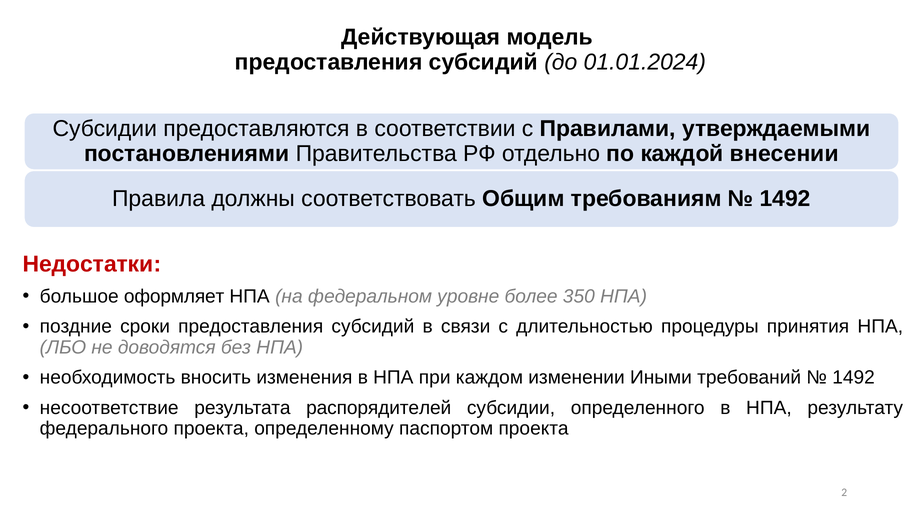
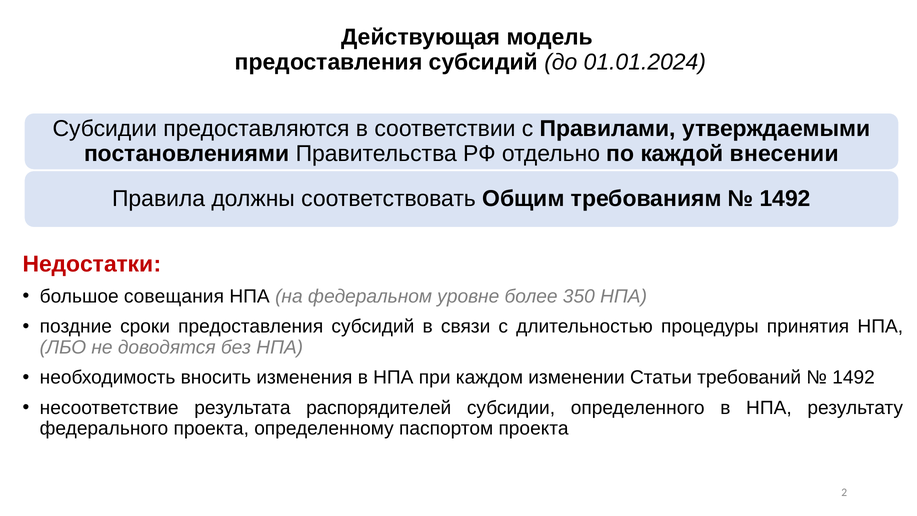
оформляет: оформляет -> совещания (174, 296)
Иными: Иными -> Статьи (661, 377)
